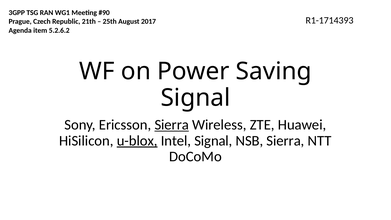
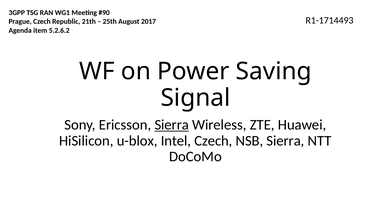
R1-1714393: R1-1714393 -> R1-1714493 (330, 20)
u-blox underline: present -> none (137, 141)
Intel Signal: Signal -> Czech (213, 141)
